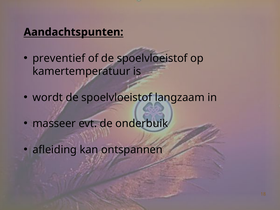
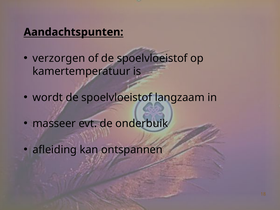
preventief: preventief -> verzorgen (59, 58)
